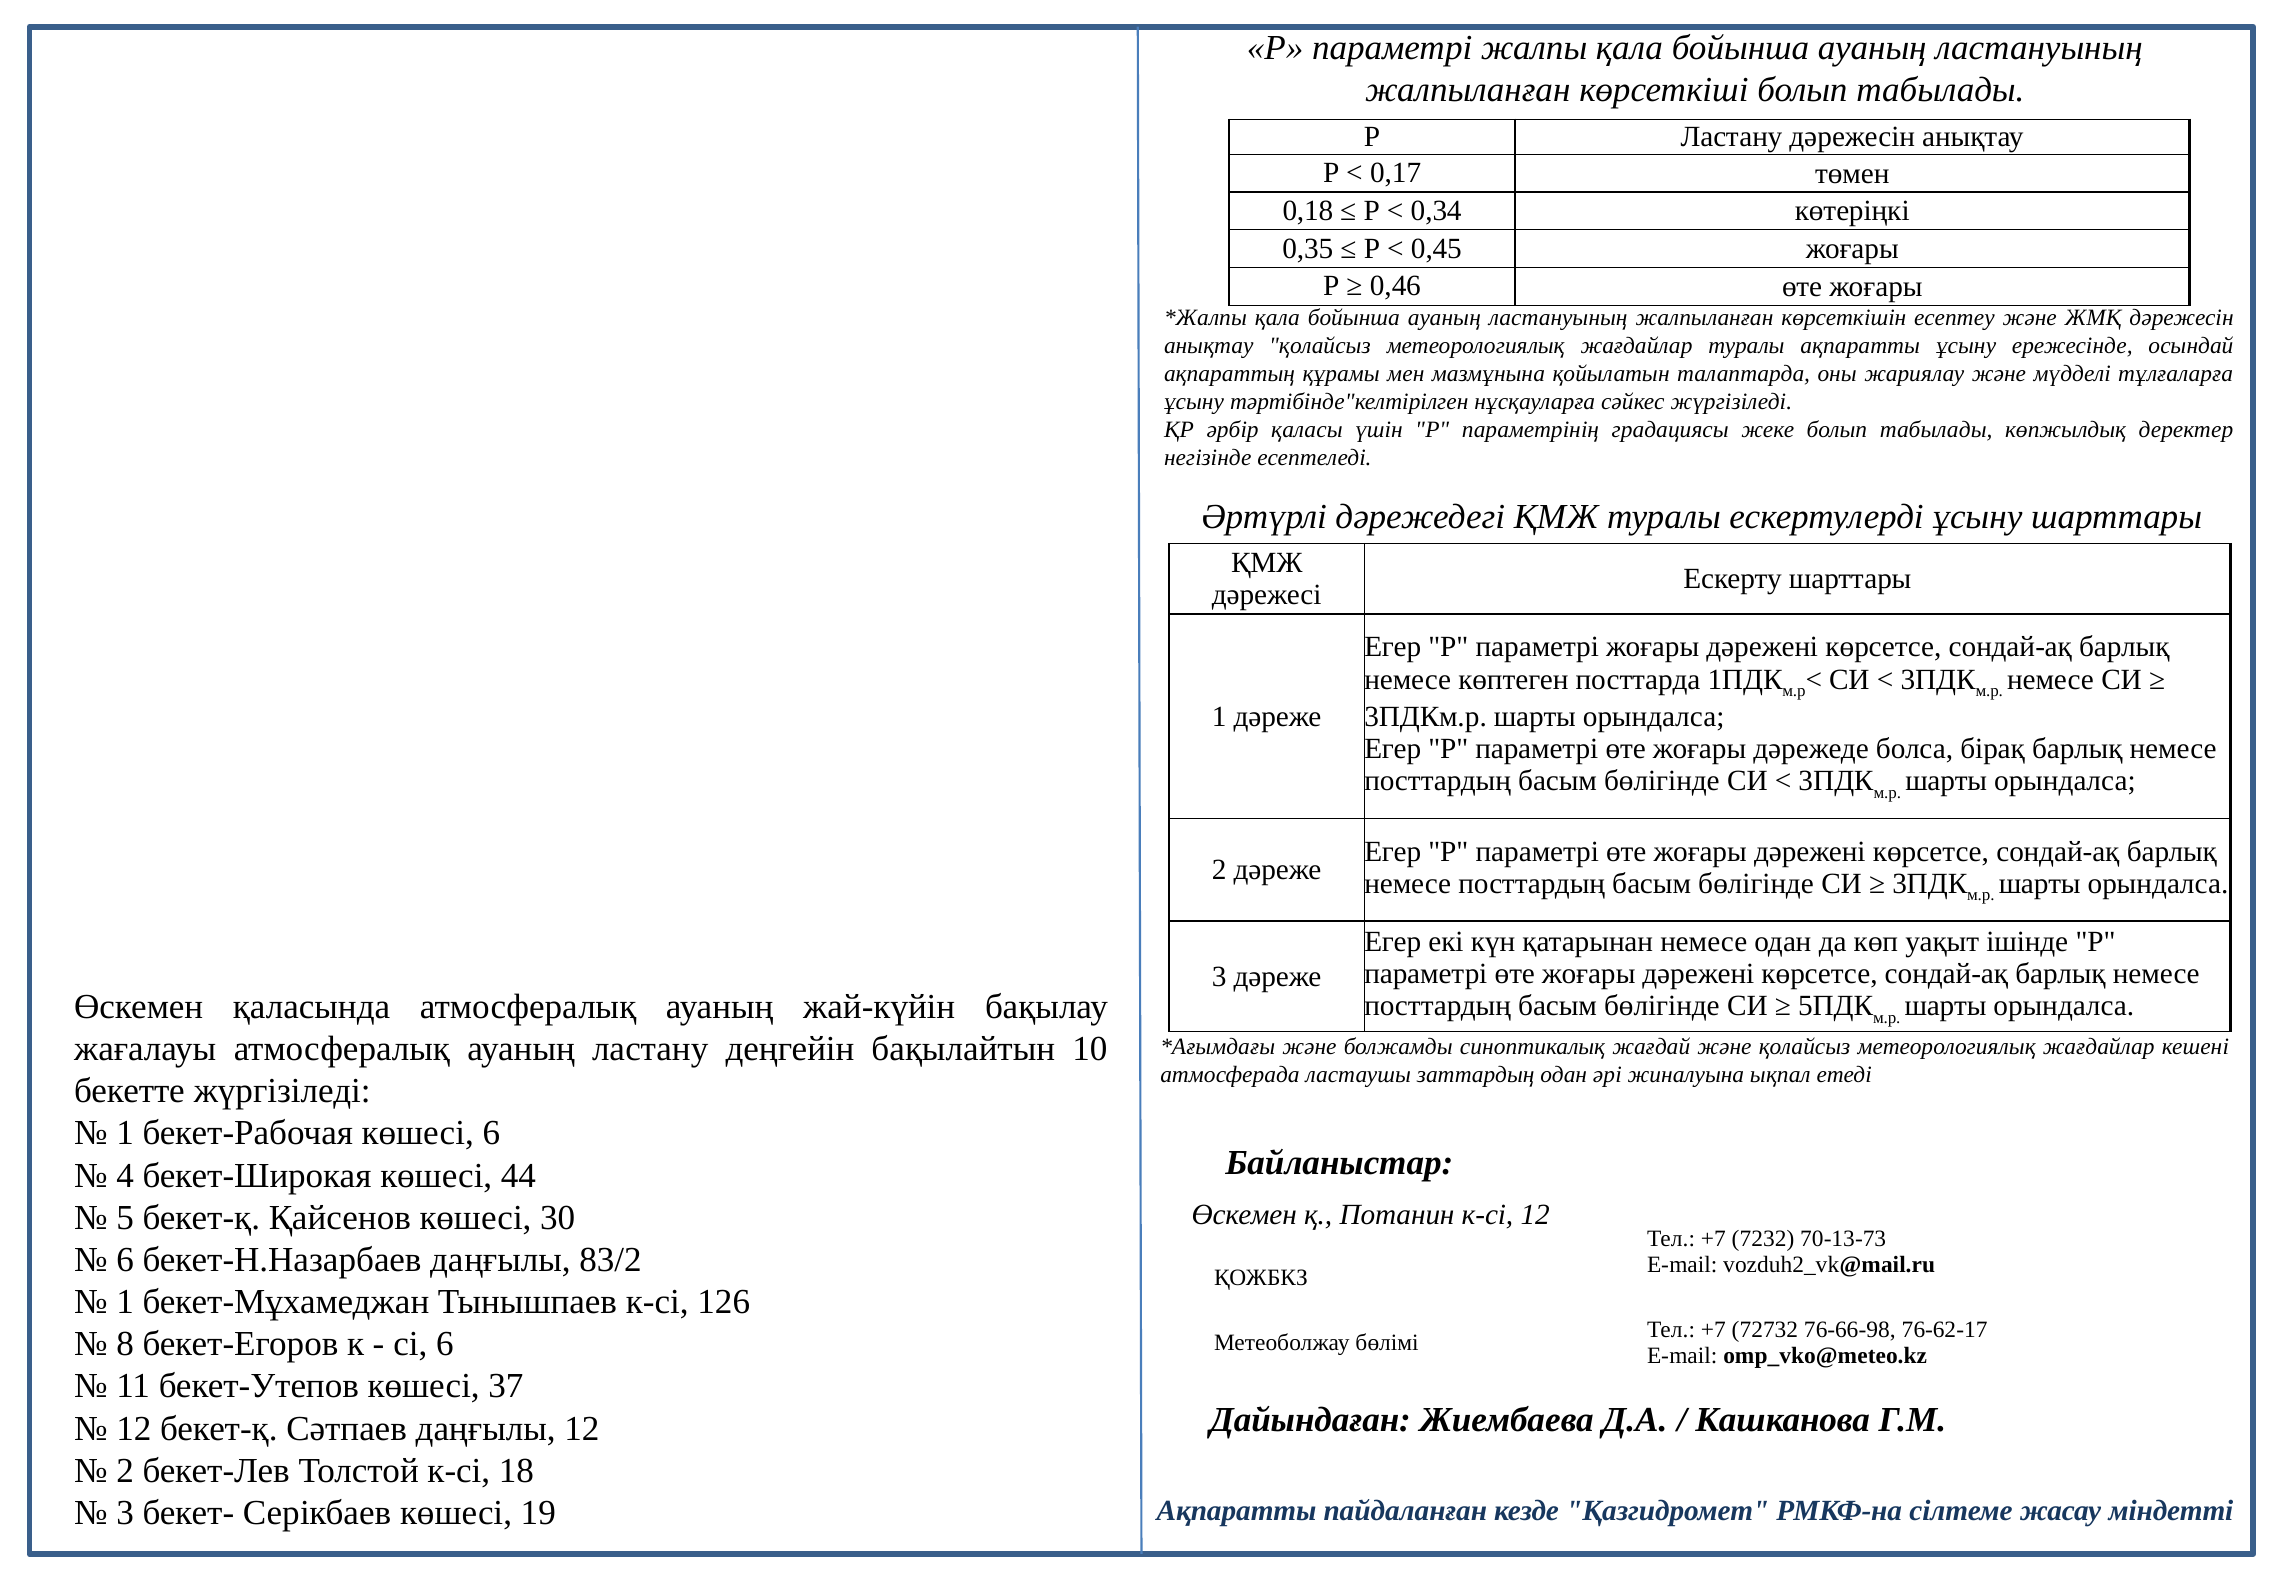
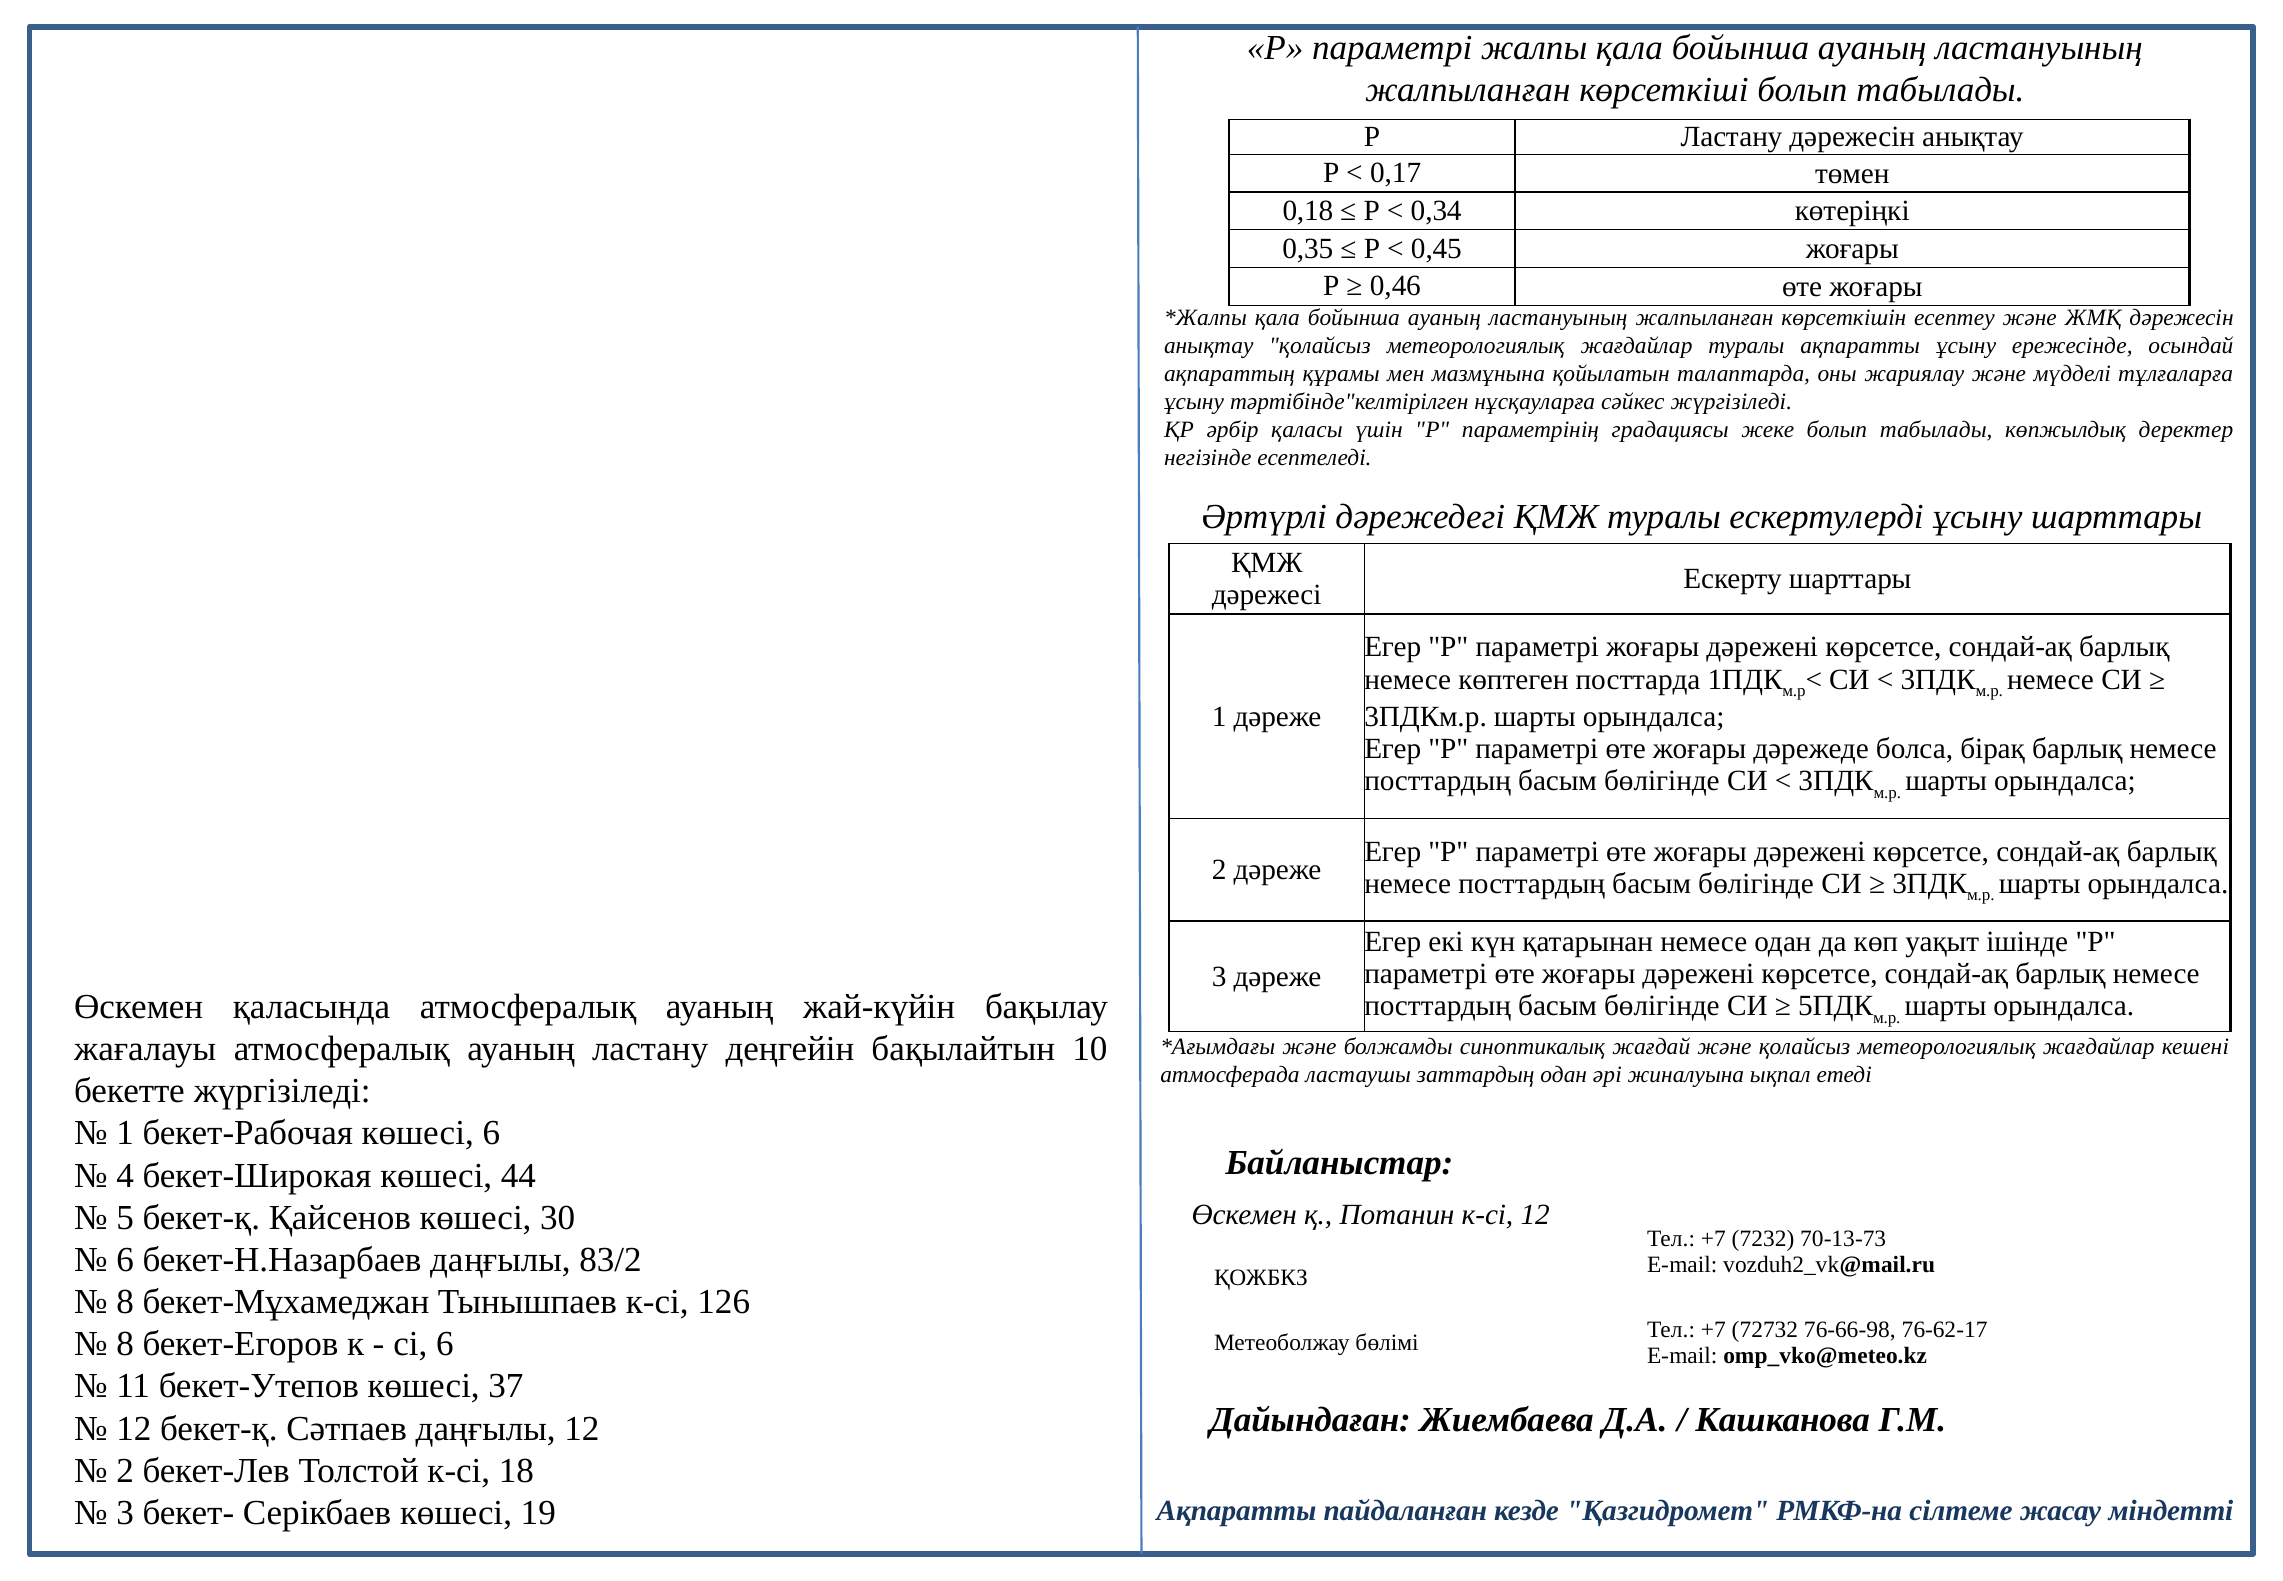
1: 1 -> 8 (125, 1302)
